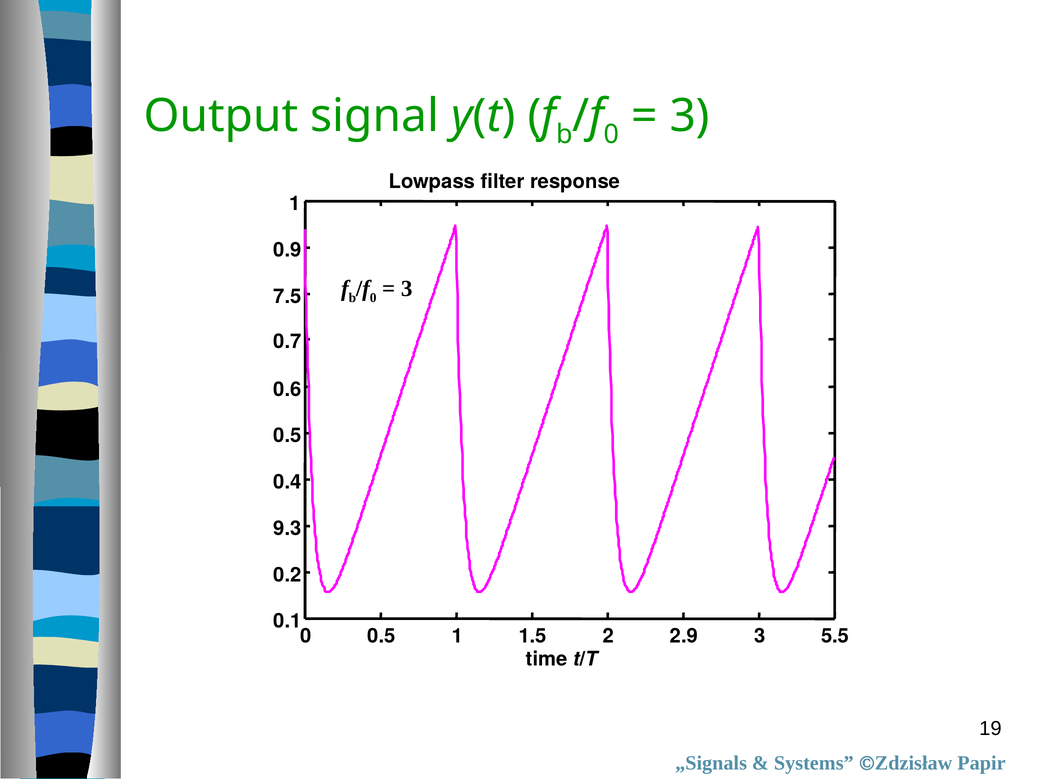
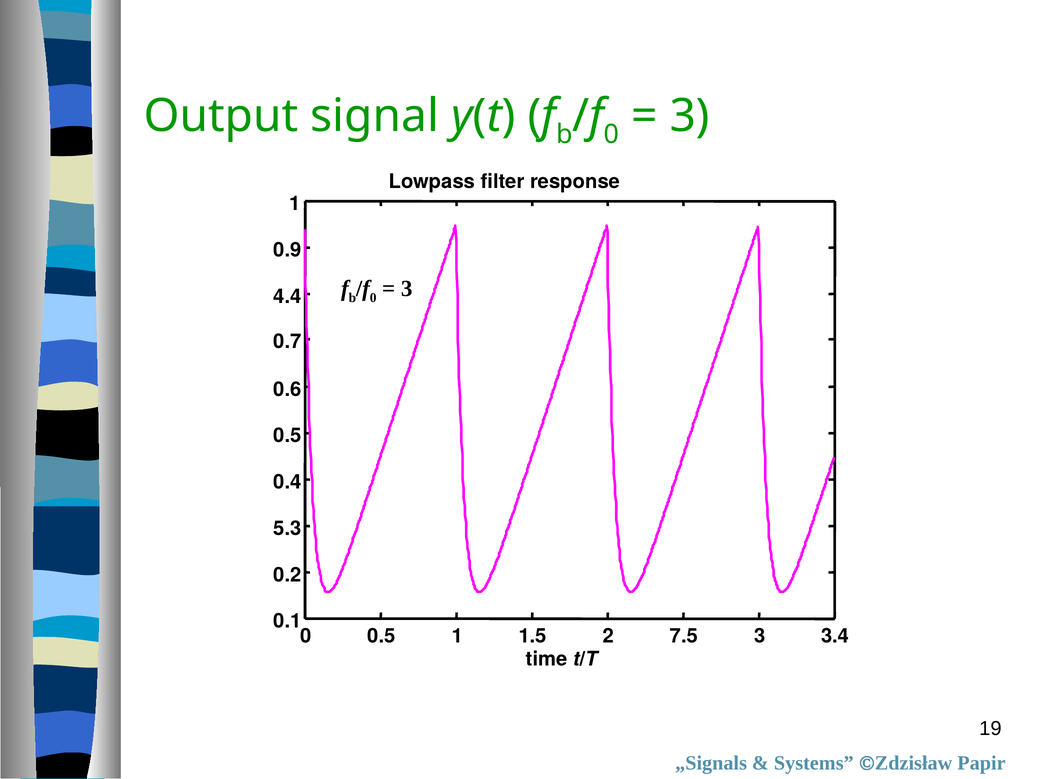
7.5: 7.5 -> 4.4 (287, 296)
9.3: 9.3 -> 5.3 (287, 528)
2.9: 2.9 -> 7.5 (684, 636)
5.5: 5.5 -> 3.4 (835, 636)
